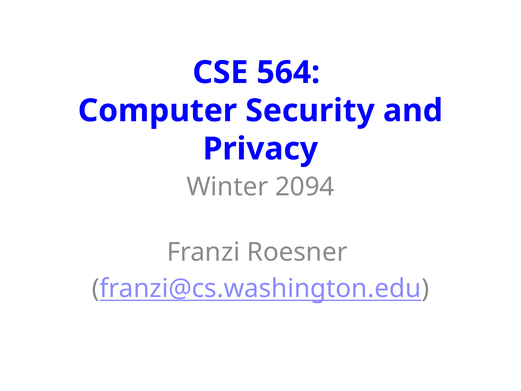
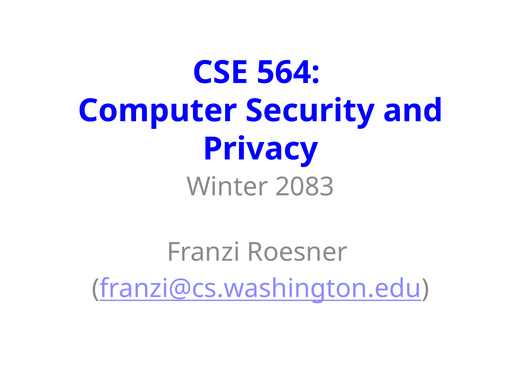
2094: 2094 -> 2083 (305, 187)
